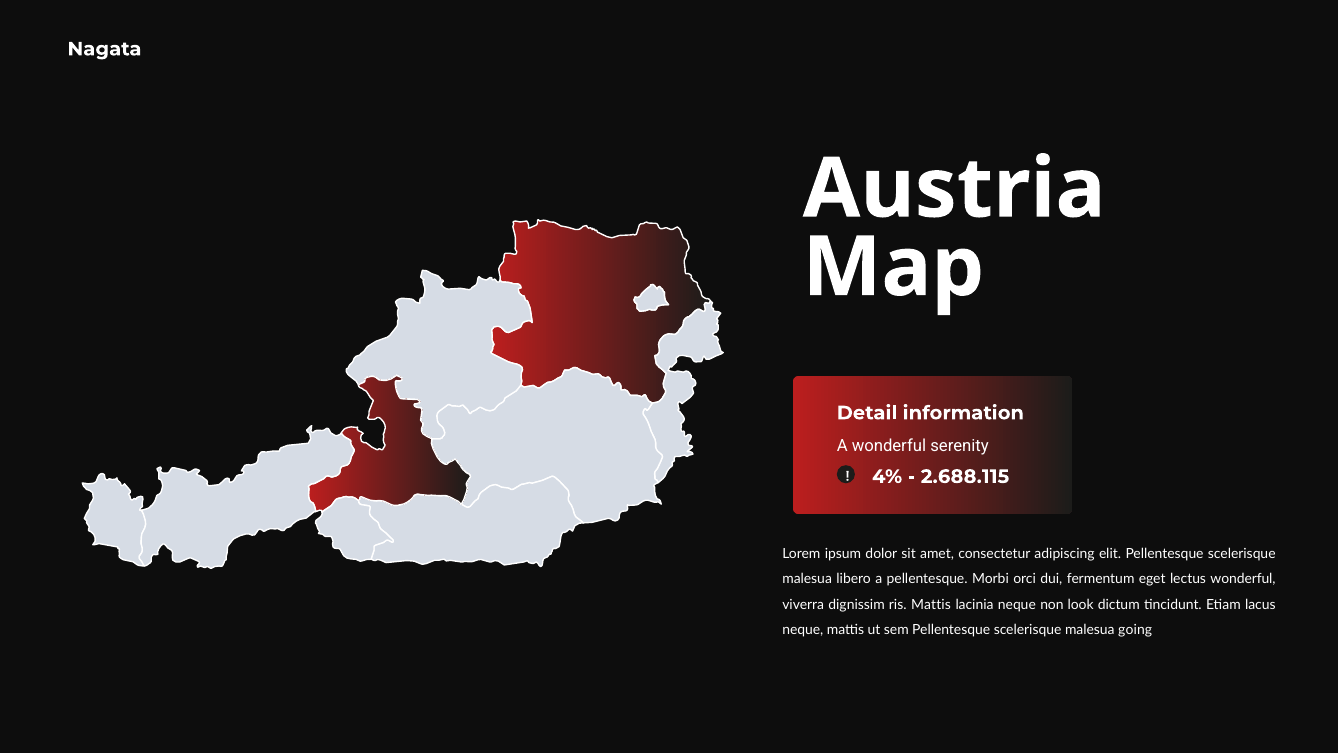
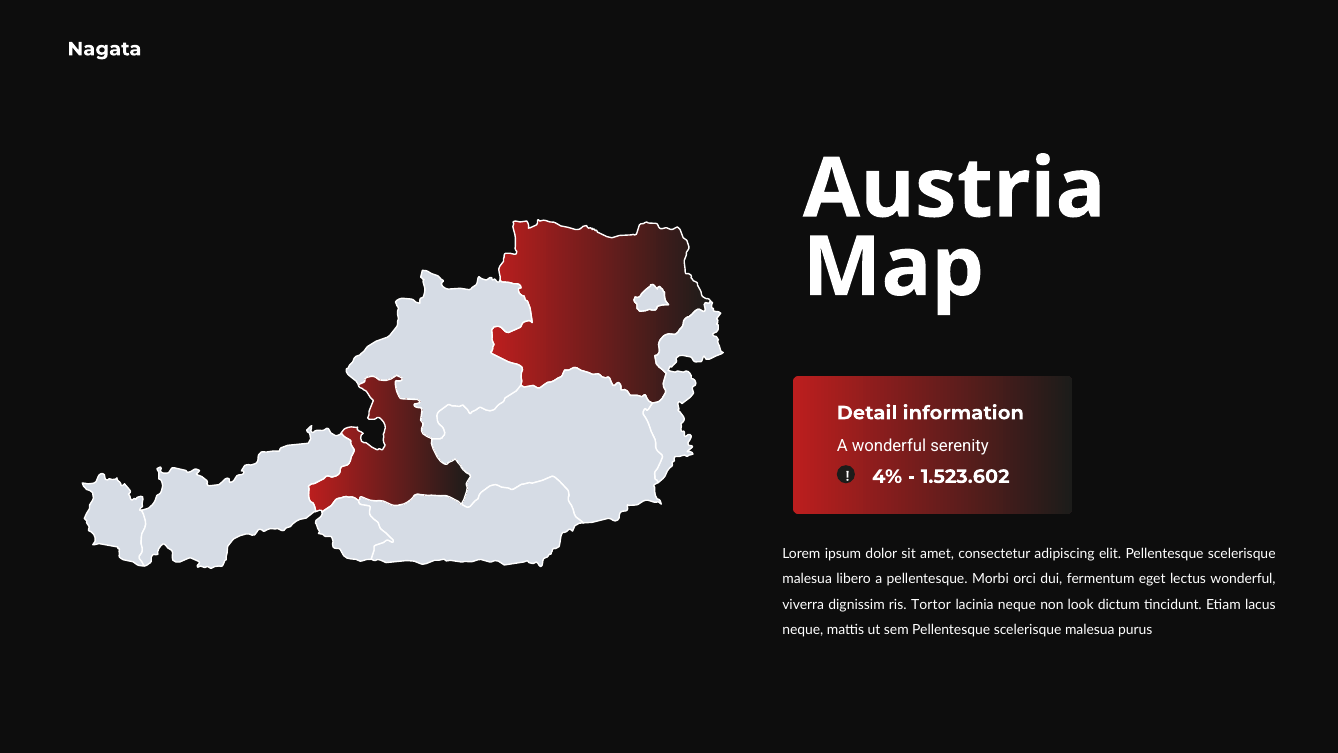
2.688.115: 2.688.115 -> 1.523.602 (965, 476)
ris Mattis: Mattis -> Tortor (931, 604)
going: going -> purus (1135, 629)
